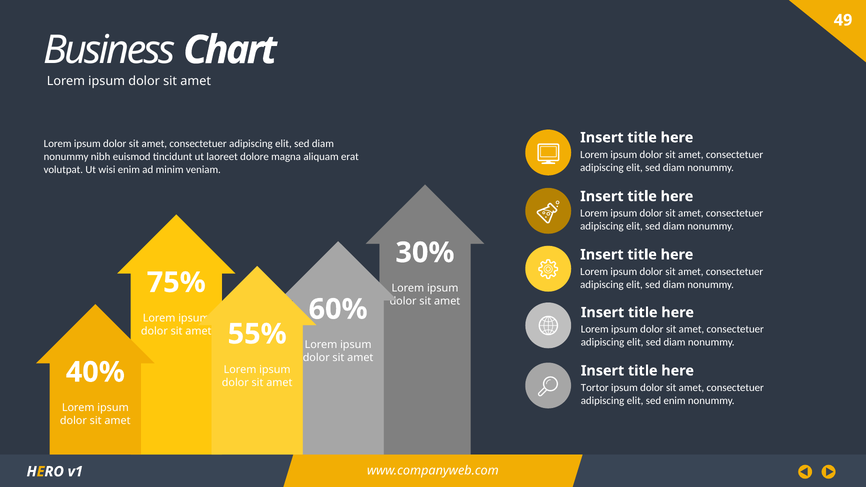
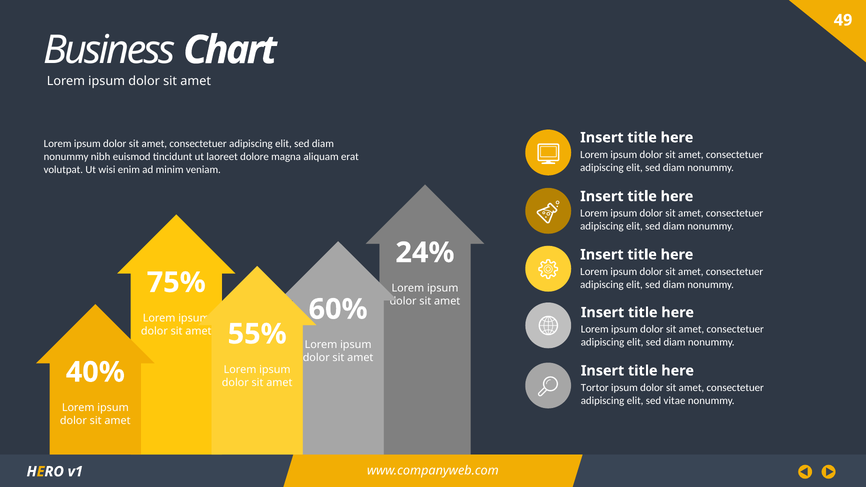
30%: 30% -> 24% (425, 253)
sed enim: enim -> vitae (674, 401)
